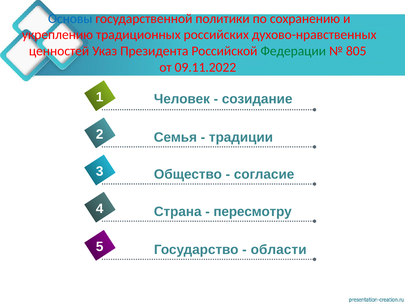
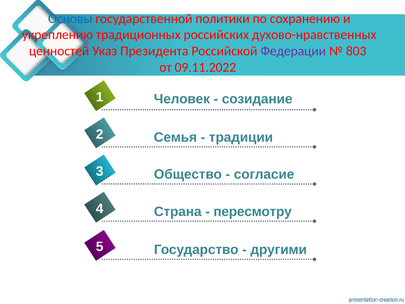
Федерации colour: green -> purple (293, 51)
805: 805 -> 803 (356, 51)
области: области -> другими (279, 249)
